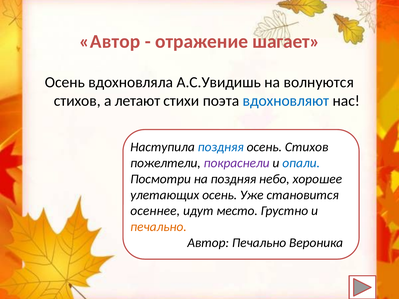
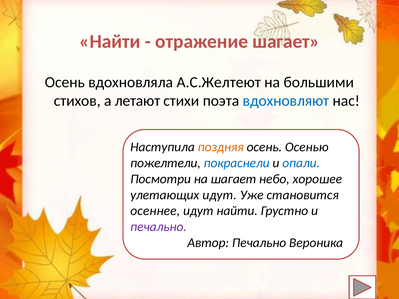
Автор: Автор -> Найти (110, 42)
А.С.Увидишь: А.С.Увидишь -> А.С.Желтеют (219, 82)
волнуются: волнуются -> большими (319, 82)
поздняя colour: blue -> orange (221, 147)
осень Стихов: Стихов -> Осенью (307, 147)
покраснели colour: purple -> blue (237, 163)
на поздняя: поздняя -> шагает (233, 179)
улетающих осень: осень -> идут (220, 195)
идут место: место -> найти (237, 211)
печально colour: orange -> purple (158, 227)
